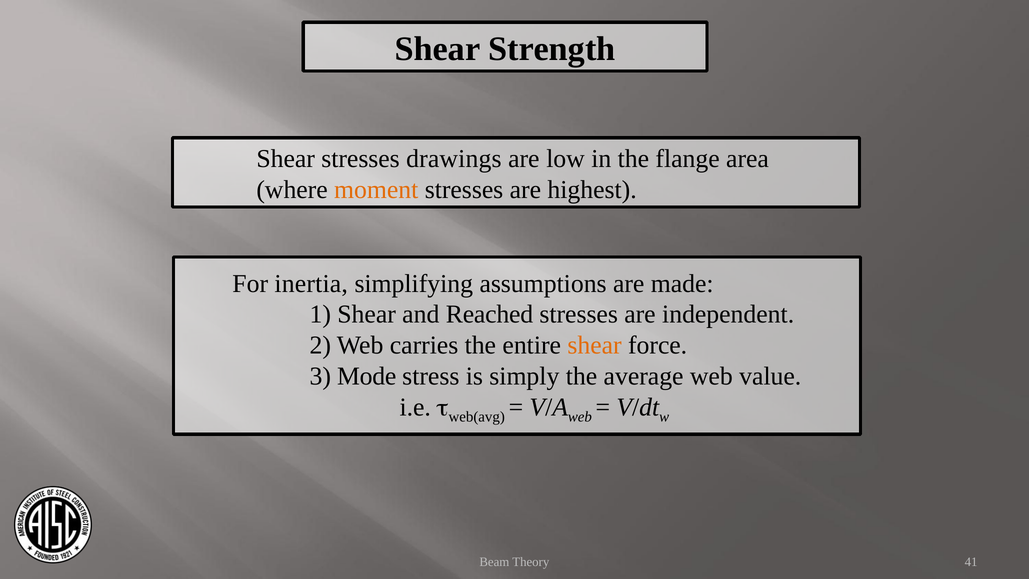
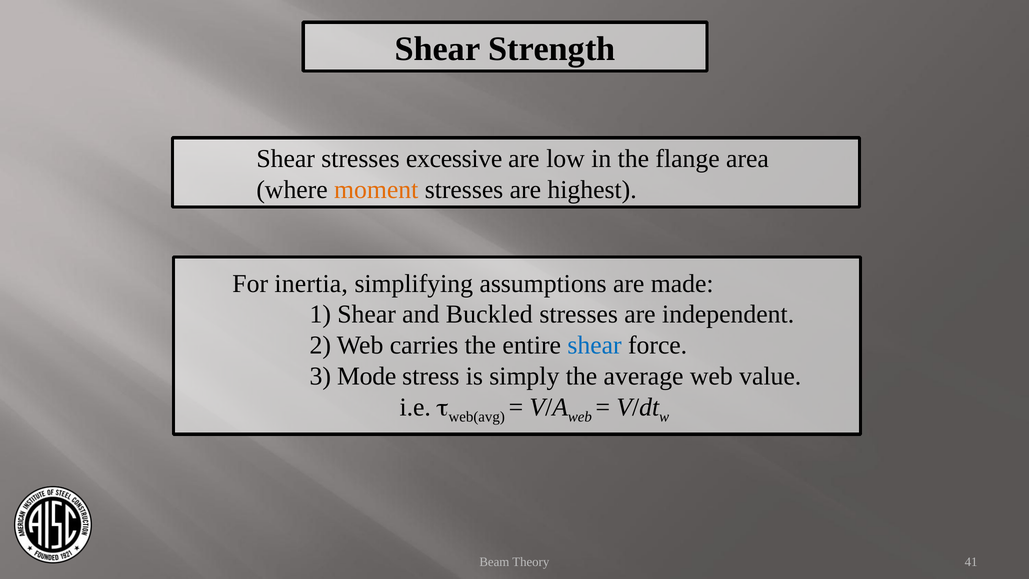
drawings: drawings -> excessive (454, 159)
Reached: Reached -> Buckled (489, 314)
shear colour: orange -> blue (595, 345)
